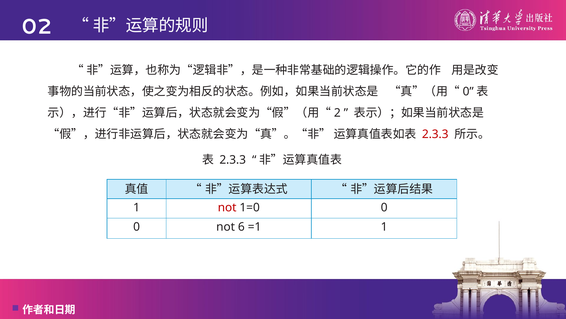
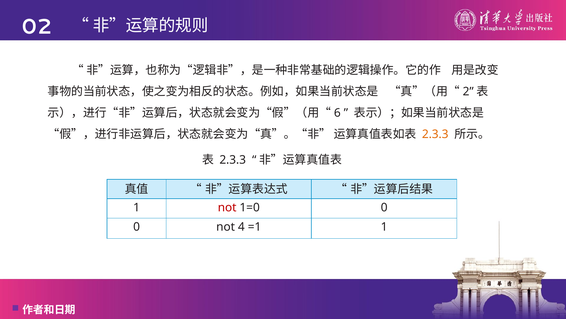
0: 0 -> 2 (468, 91)
2: 2 -> 6 (337, 113)
2.3.3 colour: red -> orange (435, 134)
6: 6 -> 4 (241, 226)
